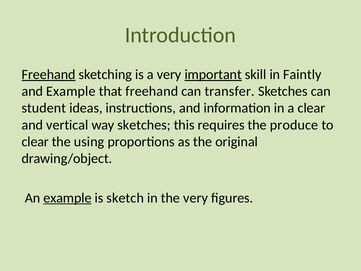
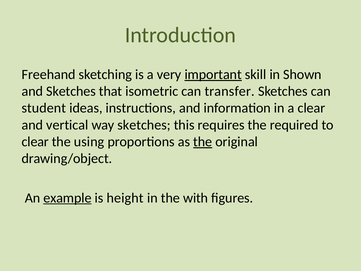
Freehand underline: present -> none (49, 74)
Faintly: Faintly -> Shown (302, 74)
and Example: Example -> Sketches (71, 91)
that freehand: freehand -> isometric (152, 91)
produce: produce -> required (294, 125)
the underline: none -> present (203, 142)
sketch: sketch -> height (125, 198)
the very: very -> with (196, 198)
